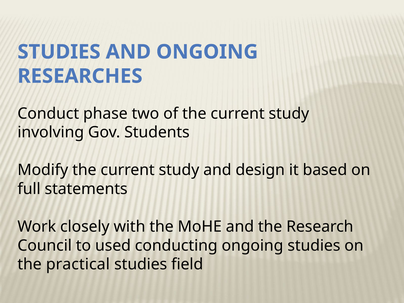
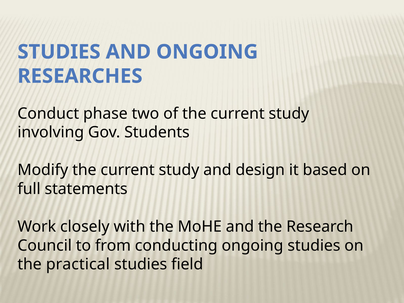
used: used -> from (113, 246)
